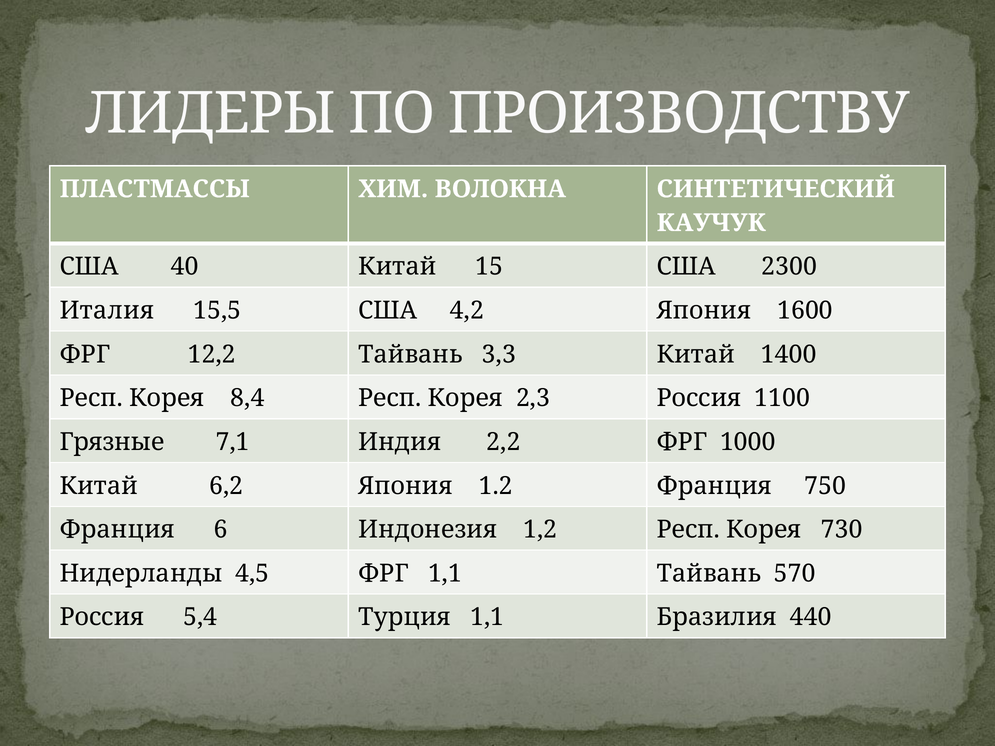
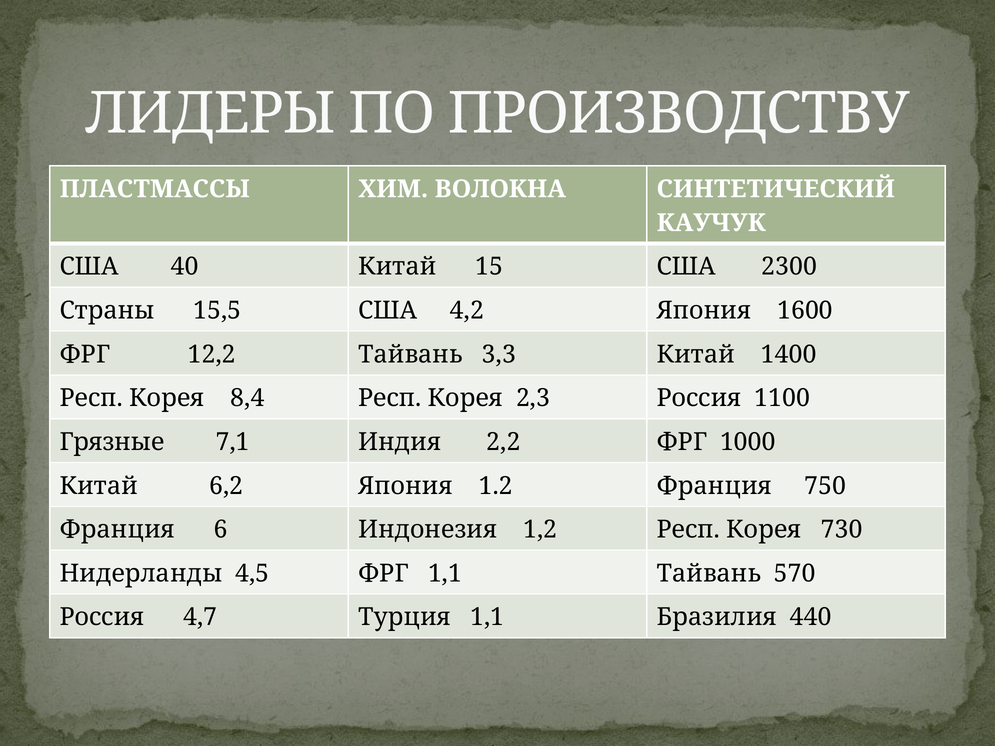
Италия: Италия -> Страны (107, 311)
5,4: 5,4 -> 4,7 (200, 617)
